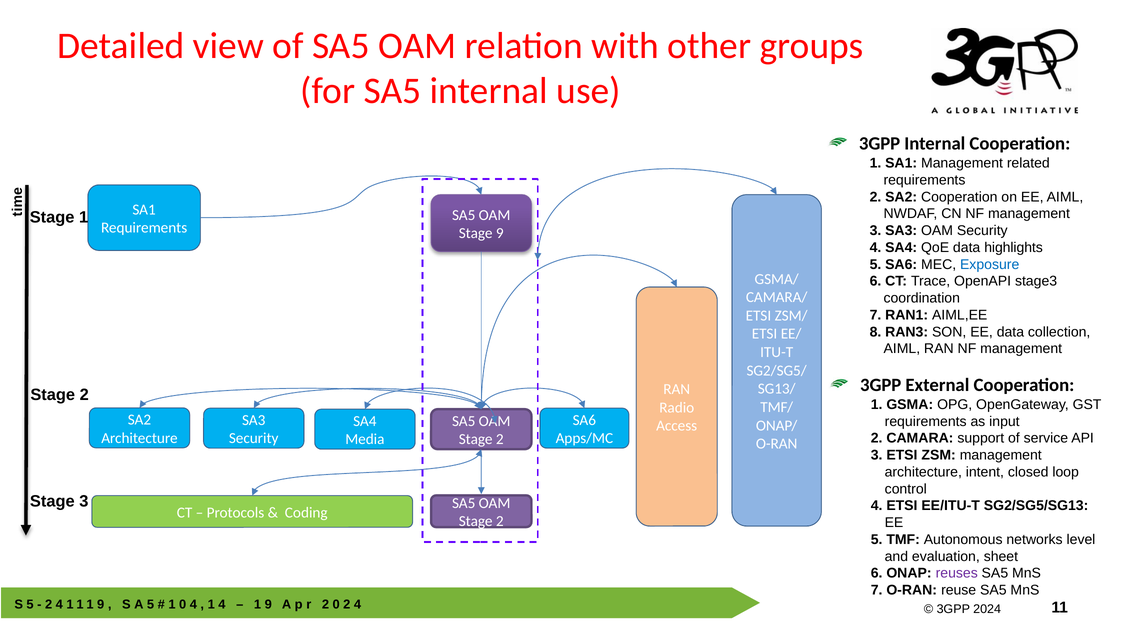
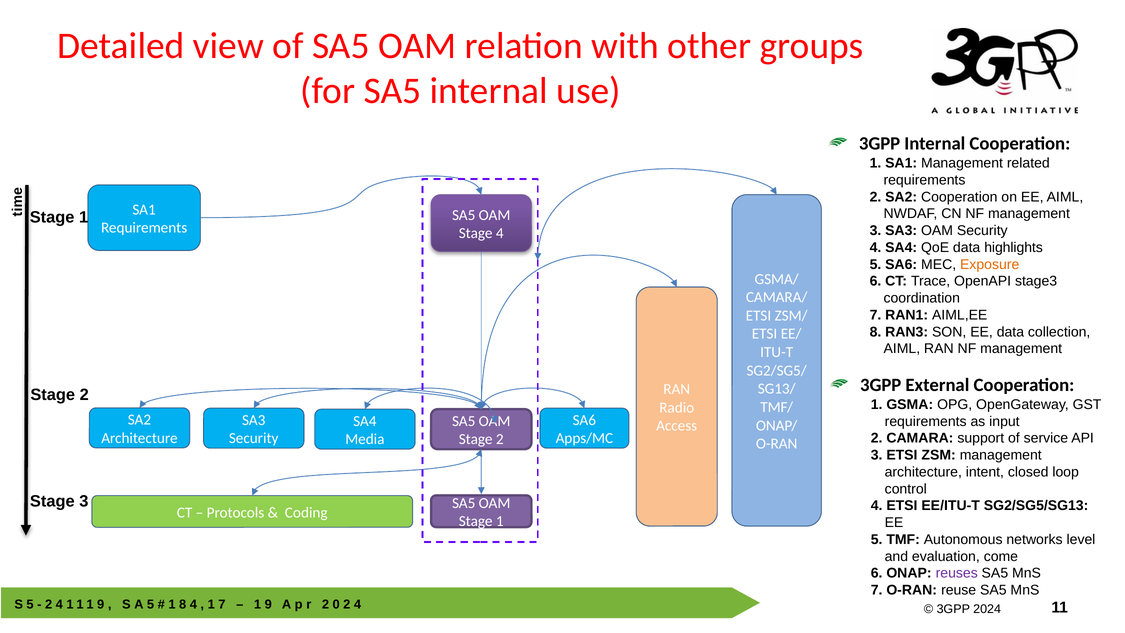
Stage 9: 9 -> 4 (500, 233)
Exposure colour: blue -> orange (990, 264)
2: 2 -> 1 (500, 521)
sheet: sheet -> come (1001, 556)
1 0: 0 -> 8 (183, 604)
1 4: 4 -> 7 (222, 604)
